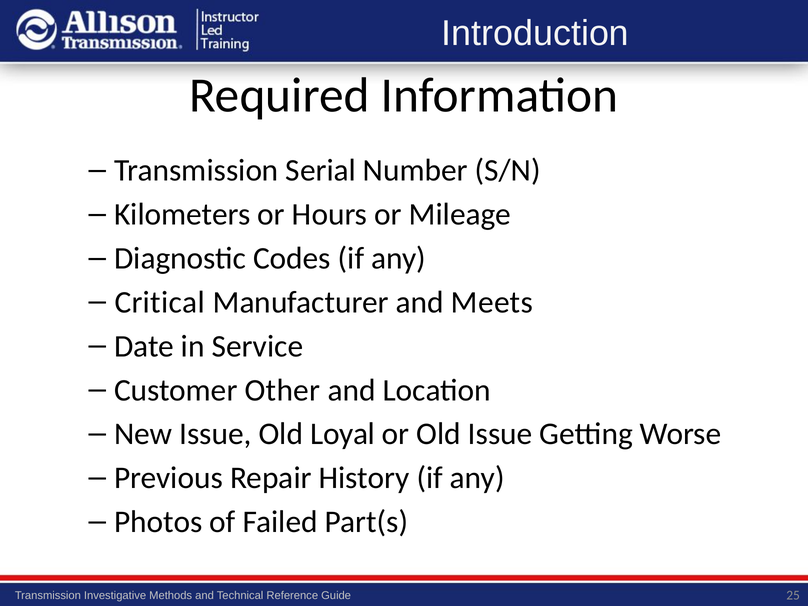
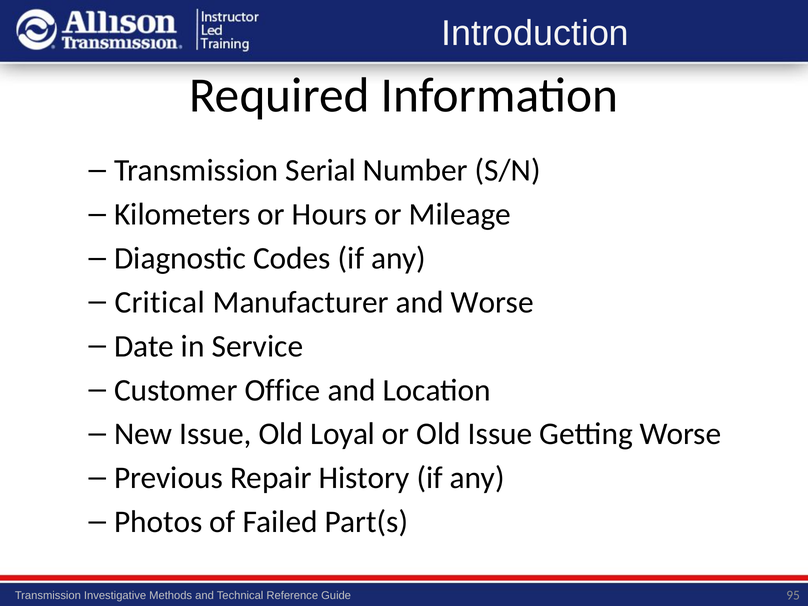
and Meets: Meets -> Worse (492, 302)
Other: Other -> Office (283, 390)
25: 25 -> 95 (793, 595)
